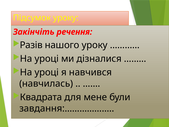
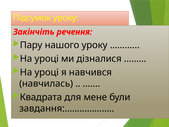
Разів: Разів -> Пару (31, 45)
